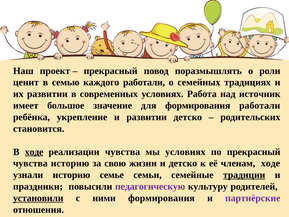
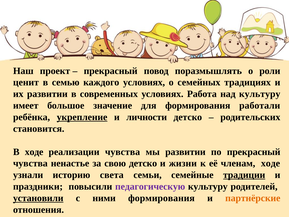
каждого работали: работали -> условиях (144, 82)
над источник: источник -> культуру (260, 94)
укрепление underline: none -> present (82, 117)
и развитии: развитии -> личности (147, 117)
ходе underline: present -> none (34, 152)
мы условиях: условиях -> развитии (185, 152)
чувства историю: историю -> ненастье (70, 163)
свою жизни: жизни -> детско (143, 163)
и детско: детско -> жизни (183, 163)
семье: семье -> света (112, 175)
партнёрские colour: purple -> orange (253, 198)
